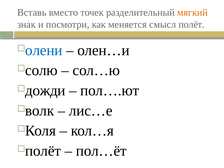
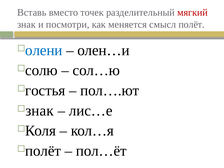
мягкий colour: orange -> red (192, 12)
дожди: дожди -> гостья (45, 91)
волк: волк -> знак (40, 111)
